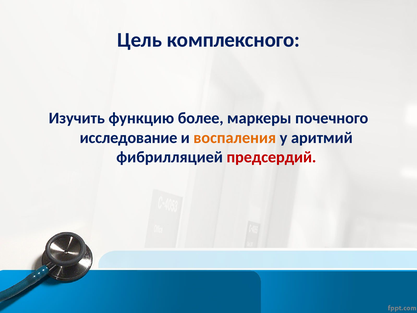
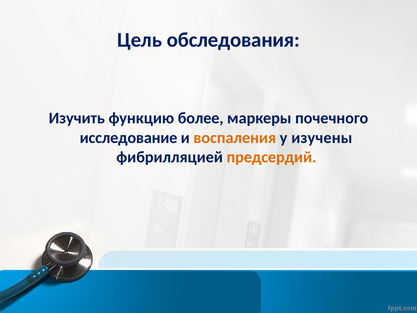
комплексного: комплексного -> обследования (233, 40)
аритмий: аритмий -> изучены (322, 138)
предсердий colour: red -> orange (271, 157)
